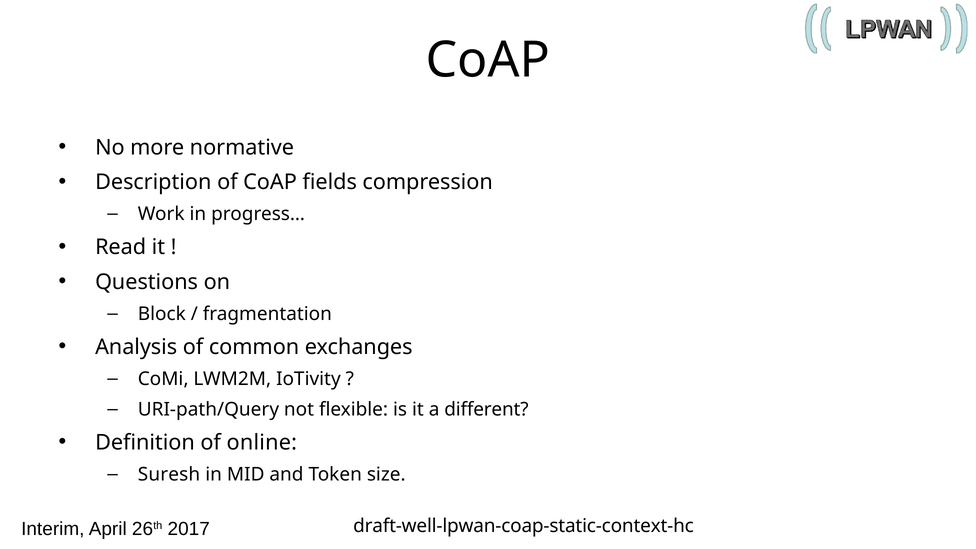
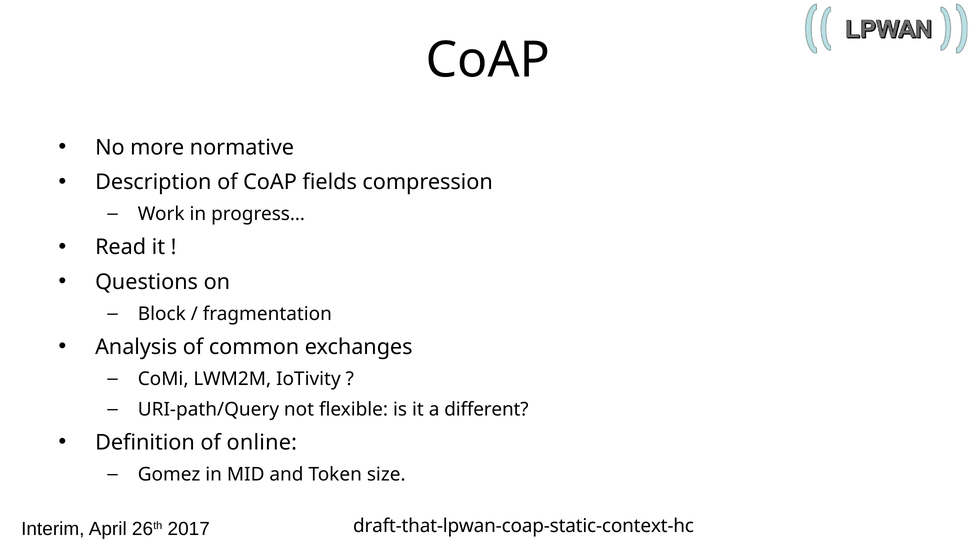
Suresh: Suresh -> Gomez (169, 474)
draft-well-lpwan-coap-static-context-hc: draft-well-lpwan-coap-static-context-hc -> draft-that-lpwan-coap-static-context-hc (524, 526)
